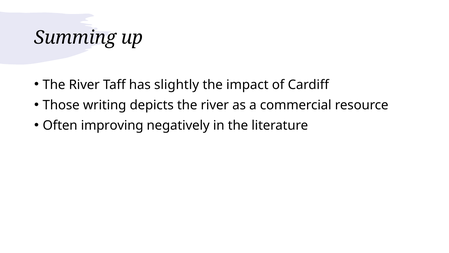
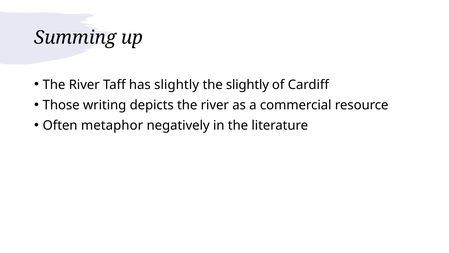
the impact: impact -> slightly (247, 85)
improving: improving -> metaphor (112, 125)
